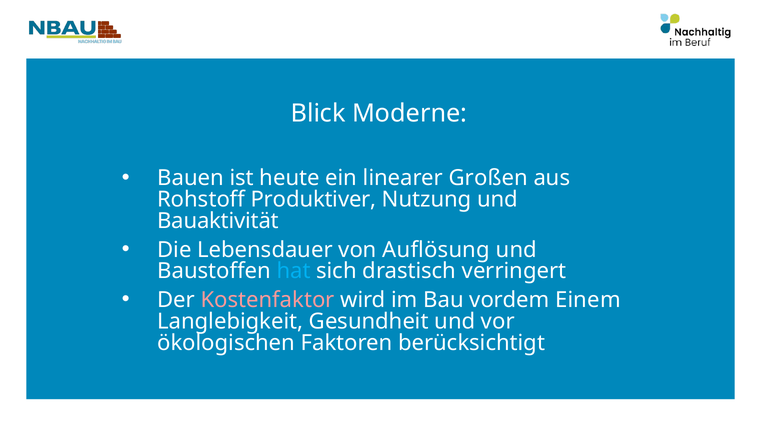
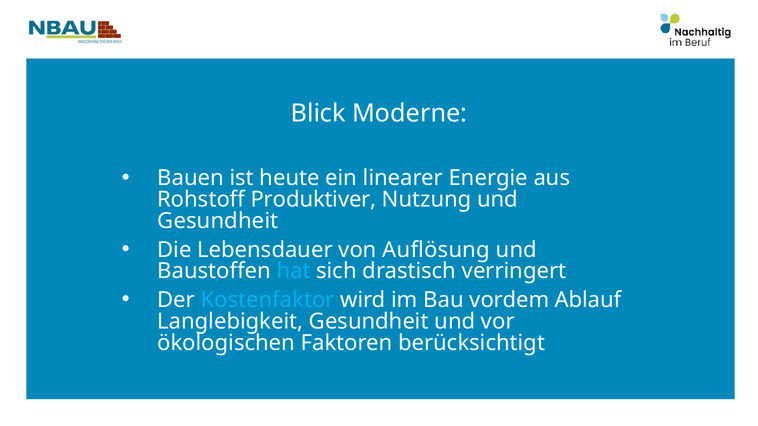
Großen: Großen -> Energie (488, 178)
Bauaktivität: Bauaktivität -> Gesundheit (218, 221)
Kostenfaktor colour: pink -> light blue (268, 300)
Einem: Einem -> Ablauf (588, 300)
